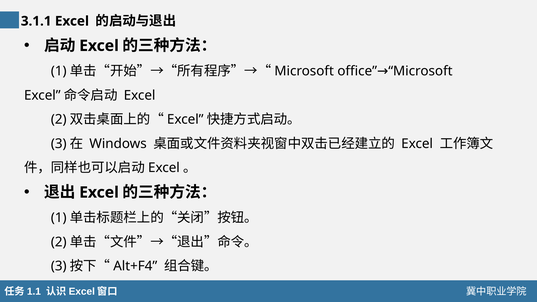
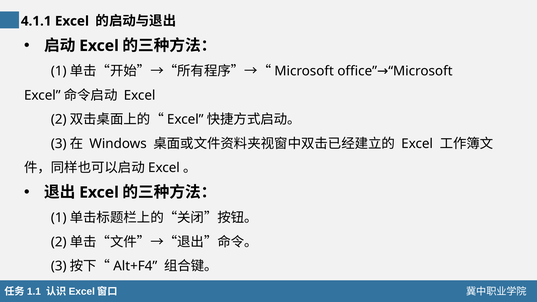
3.1.1: 3.1.1 -> 4.1.1 (36, 21)
